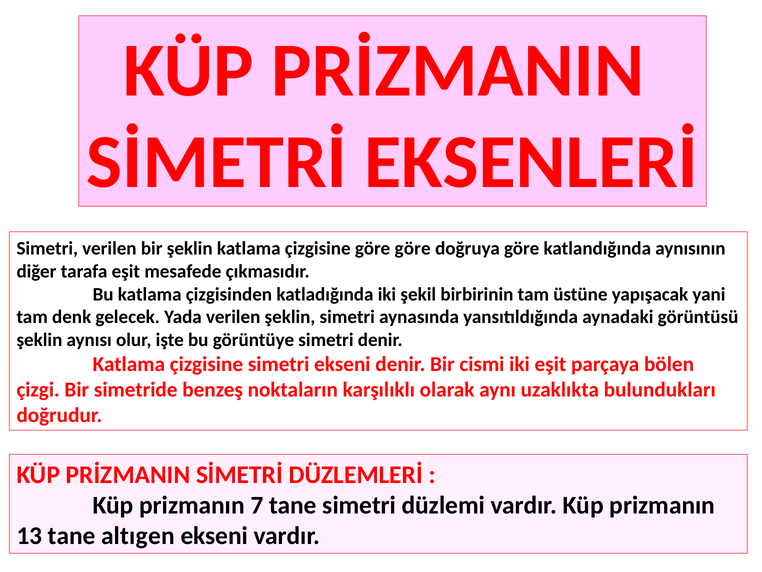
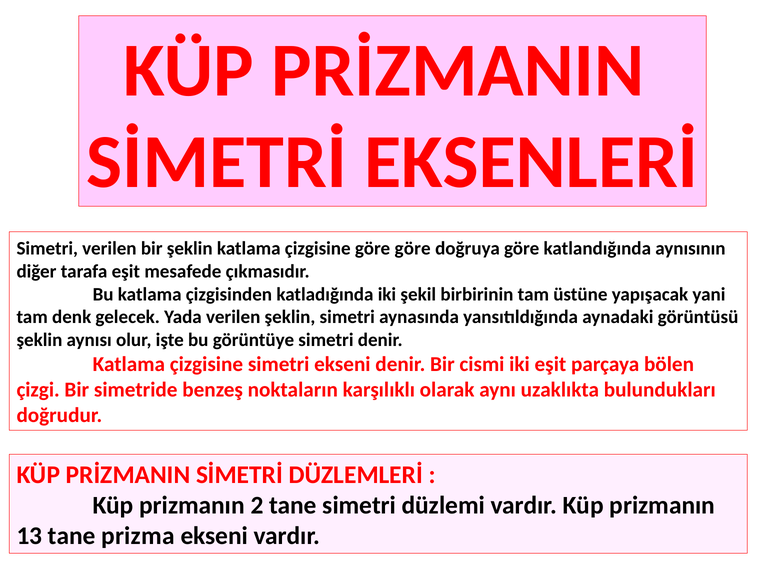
7: 7 -> 2 (257, 505)
altıgen: altıgen -> prizma (138, 535)
